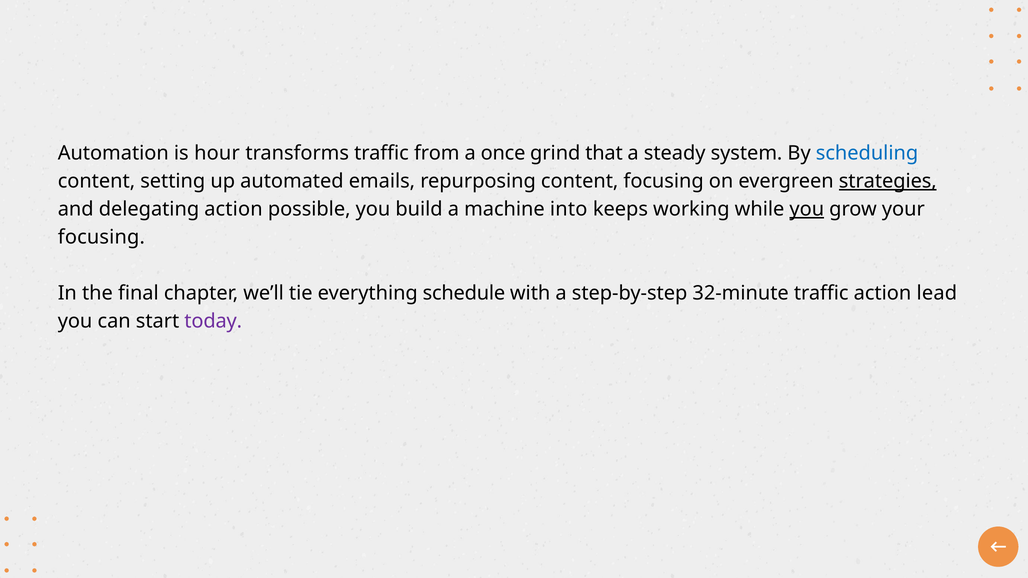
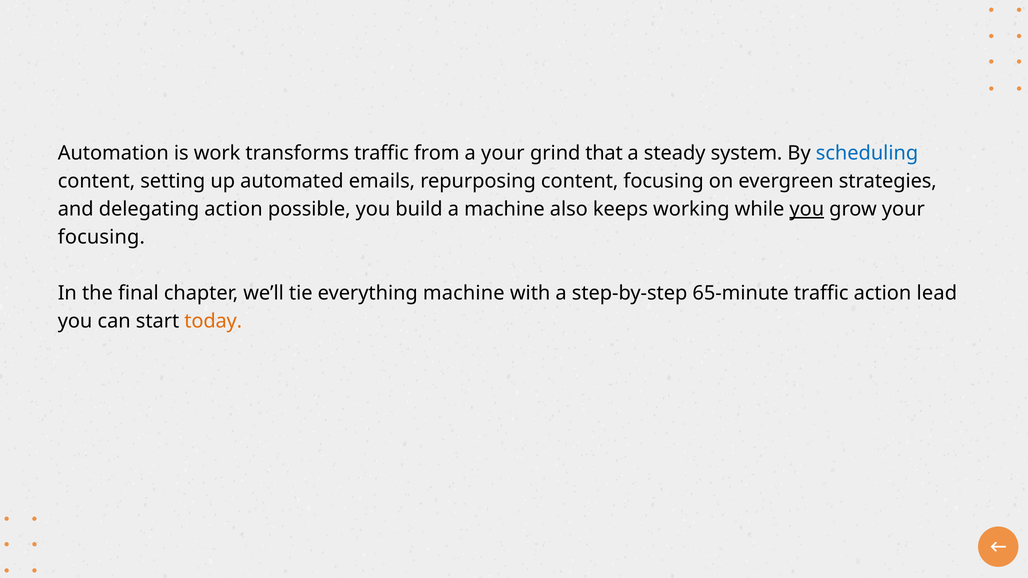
hour: hour -> work (217, 153)
a once: once -> your (503, 153)
strategies underline: present -> none (888, 181)
into: into -> also (569, 209)
everything schedule: schedule -> machine (464, 293)
32-minute: 32-minute -> 65-minute (741, 293)
today colour: purple -> orange (213, 321)
